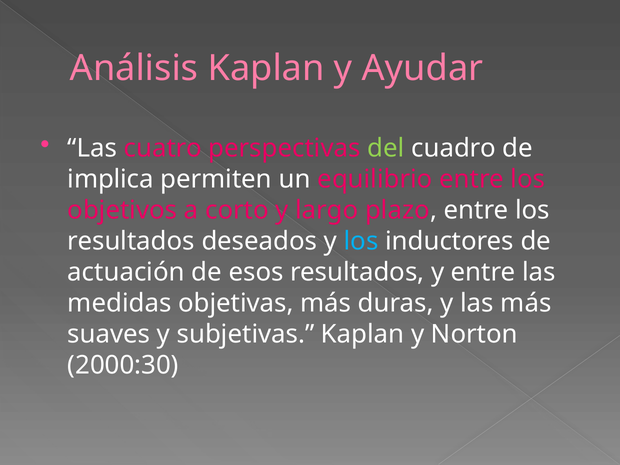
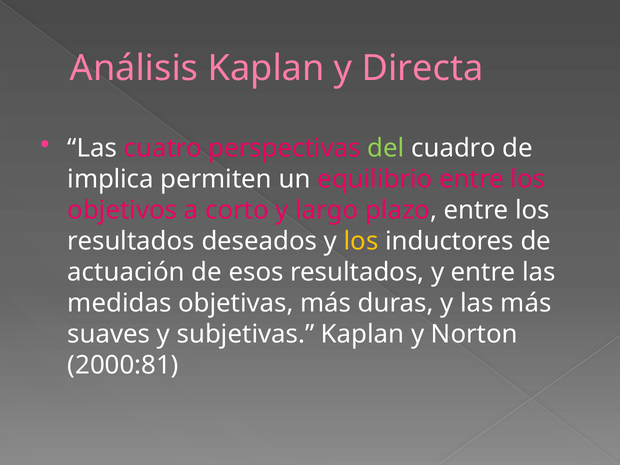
Ayudar: Ayudar -> Directa (423, 68)
los colour: light blue -> yellow (361, 241)
2000:30: 2000:30 -> 2000:81 (123, 365)
